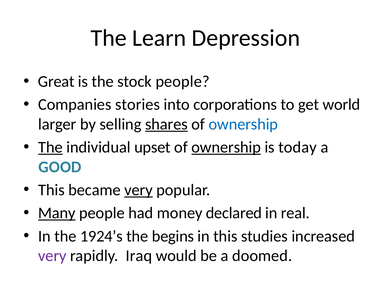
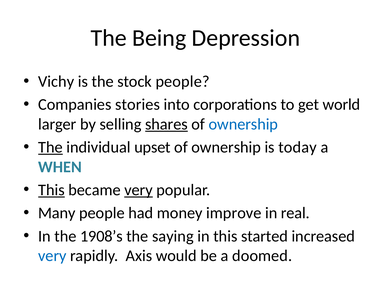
Learn: Learn -> Being (159, 38)
Great: Great -> Vichy (56, 81)
ownership underline: present -> none (226, 147)
GOOD: GOOD -> WHEN (60, 166)
This underline: none -> present (51, 189)
Many underline: present -> none (57, 213)
declared: declared -> improve (234, 213)
1924’s: 1924’s -> 1908’s (101, 236)
begins: begins -> saying (173, 236)
studies: studies -> started (264, 236)
very colour: purple -> blue (52, 255)
Iraq: Iraq -> Axis (139, 255)
